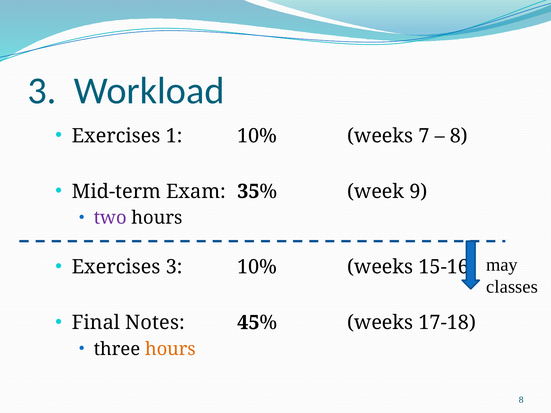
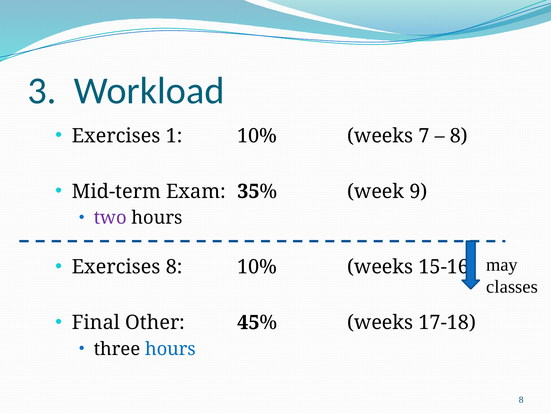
Exercises 3: 3 -> 8 (174, 267)
Notes: Notes -> Other (155, 323)
hours colour: orange -> blue (170, 349)
